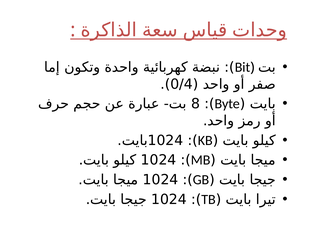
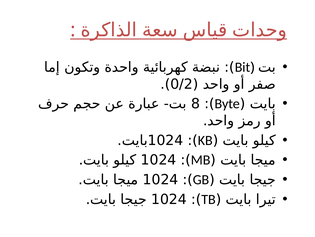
0/4: 0/4 -> 0/2 (182, 84)
